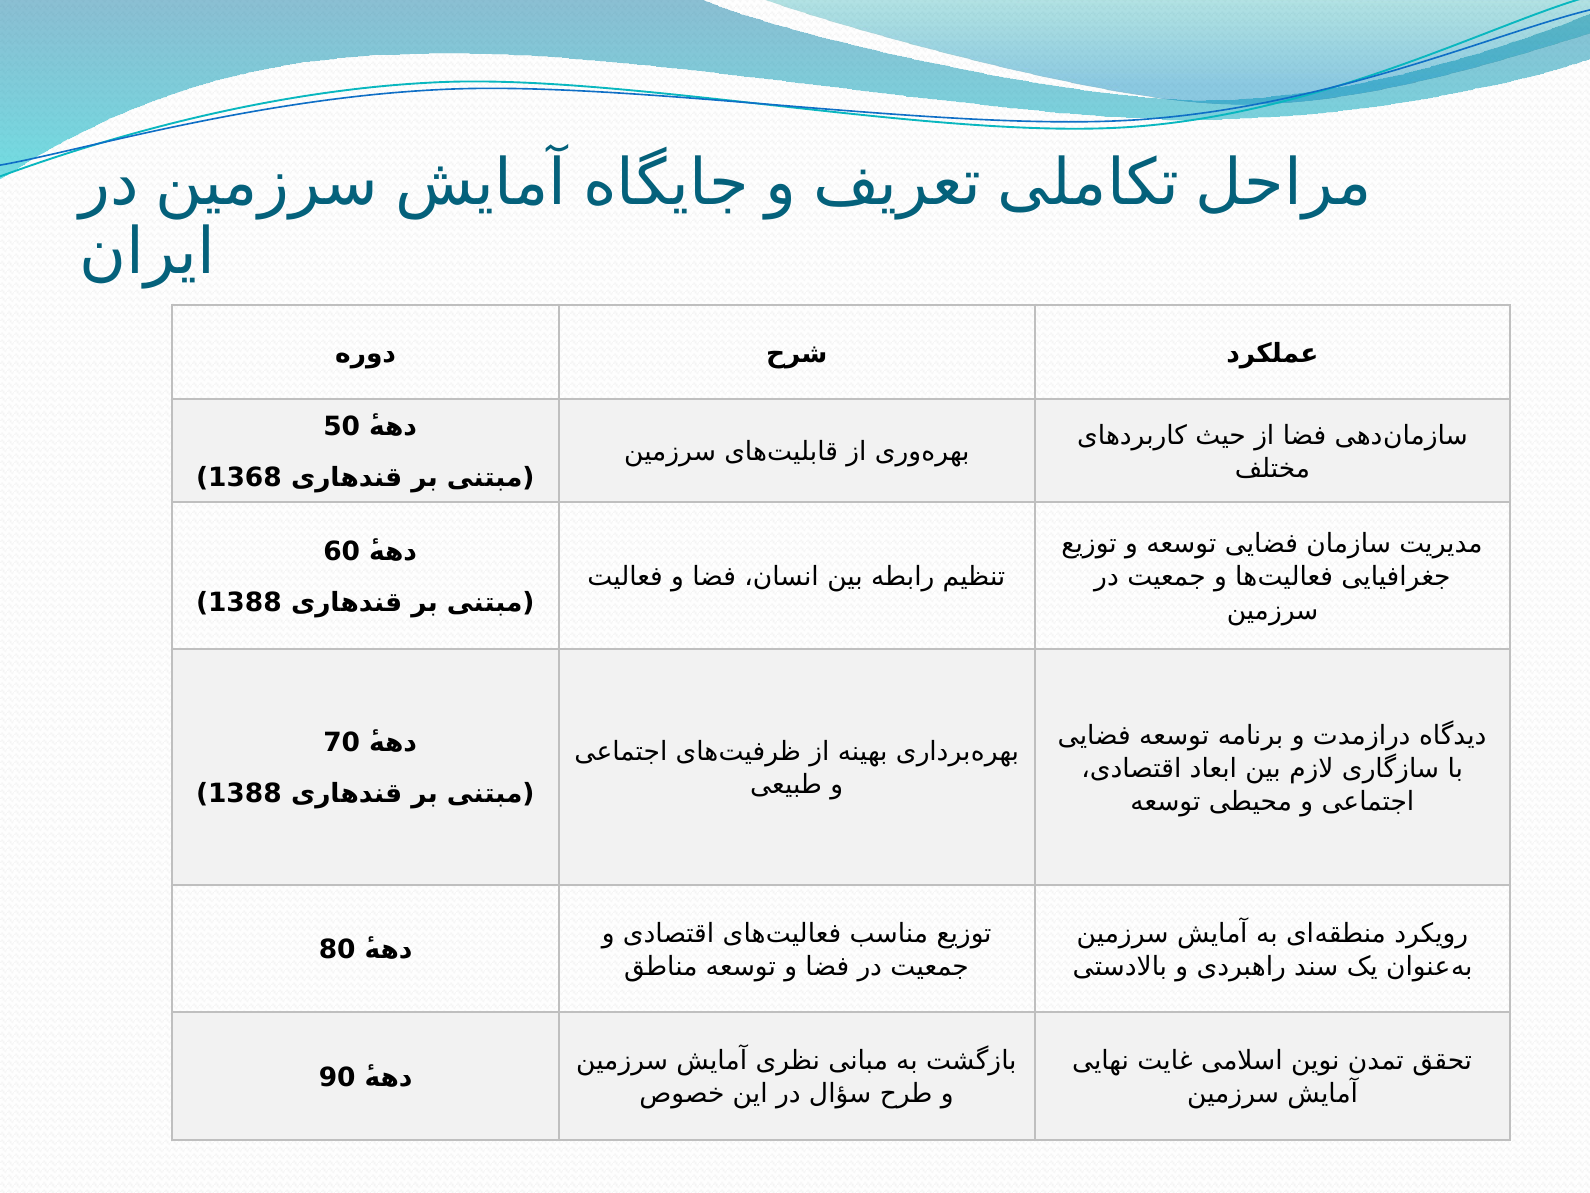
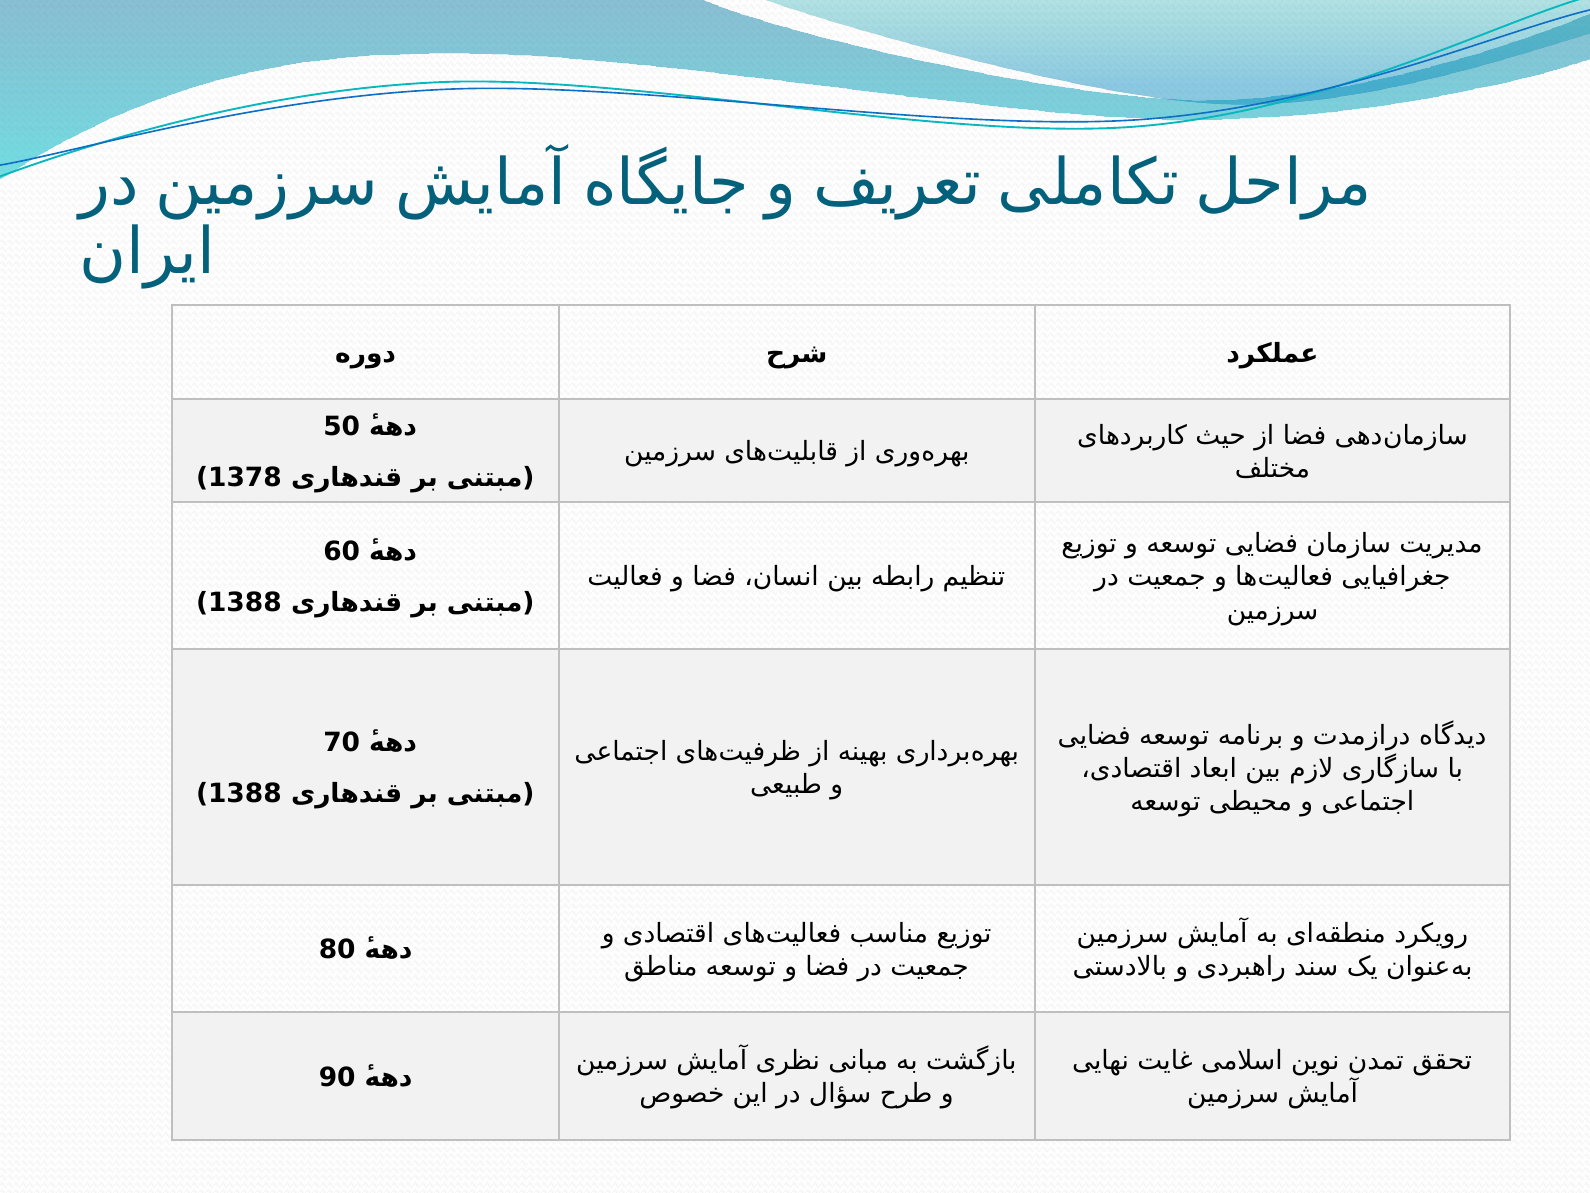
1368: 1368 -> 1378 (245, 477)
